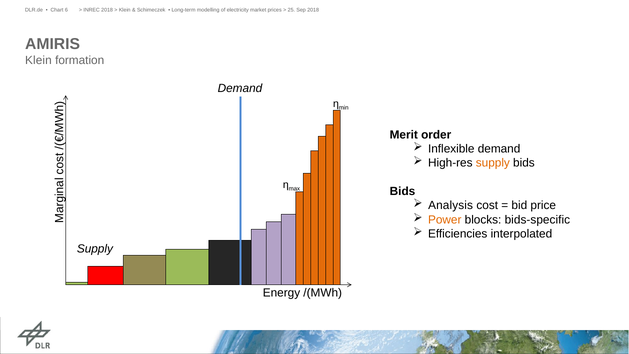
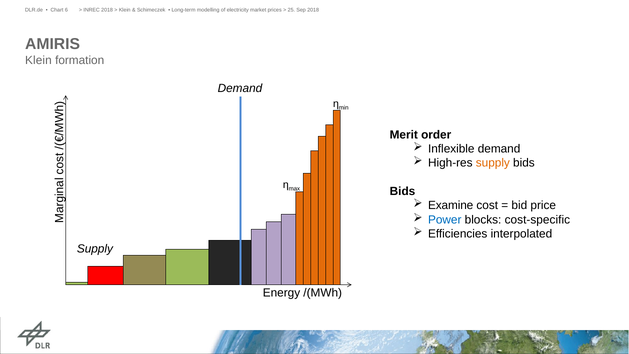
Analysis: Analysis -> Examine (451, 205)
Power colour: orange -> blue (445, 220)
bids-specific: bids-specific -> cost-specific (537, 220)
